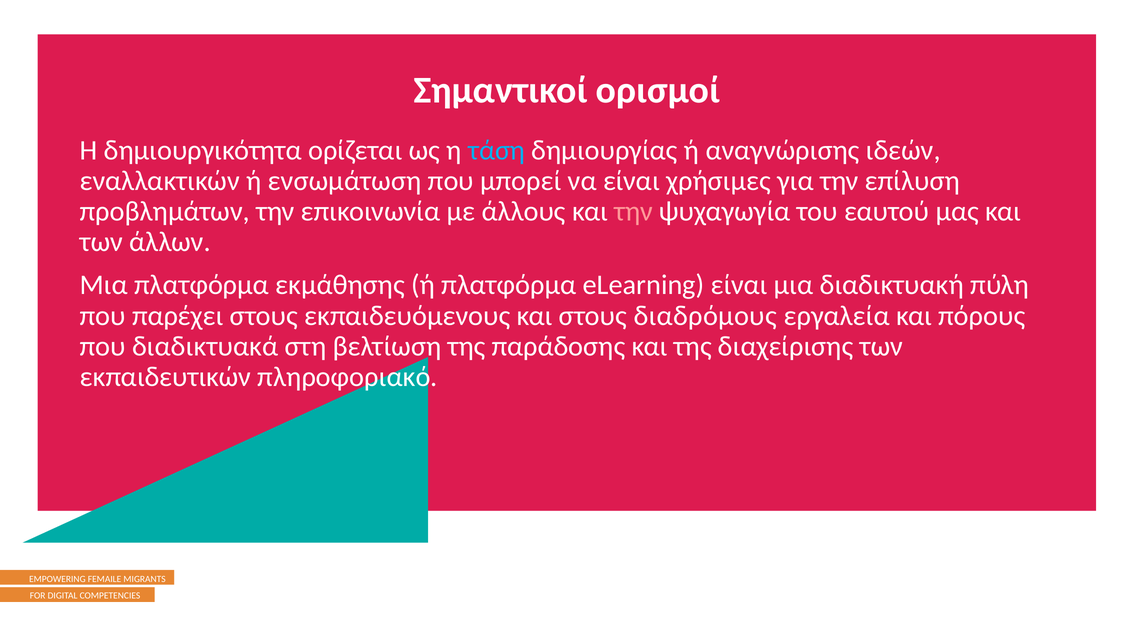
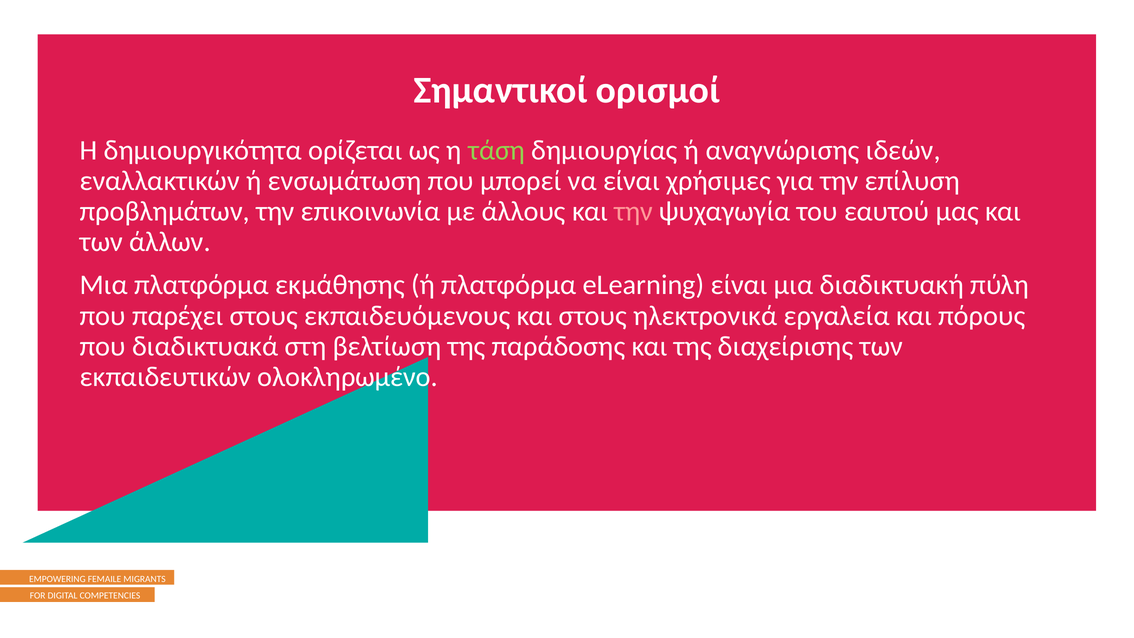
τάση colour: light blue -> light green (497, 150)
διαδρόμους: διαδρόμους -> ηλεκτρονικά (705, 316)
πληροφοριακό: πληροφοριακό -> ολοκληρωμένο (348, 377)
